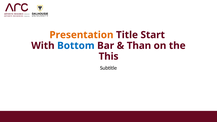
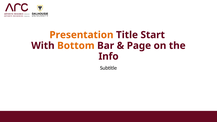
Bottom colour: blue -> orange (76, 46)
Than: Than -> Page (139, 46)
This: This -> Info (109, 56)
